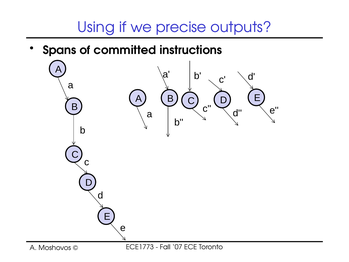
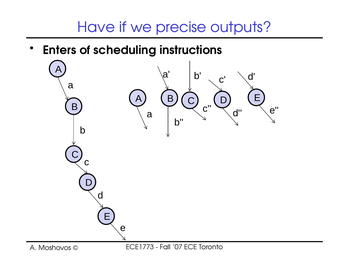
Using: Using -> Have (96, 27)
Spans: Spans -> Enters (59, 50)
committed: committed -> scheduling (125, 50)
